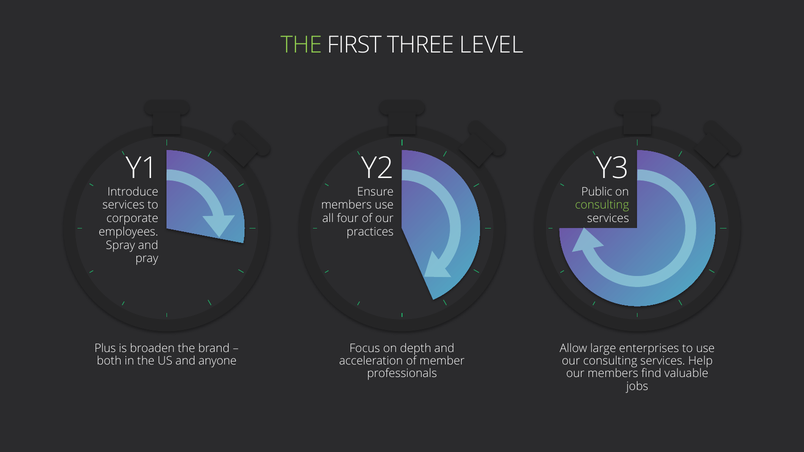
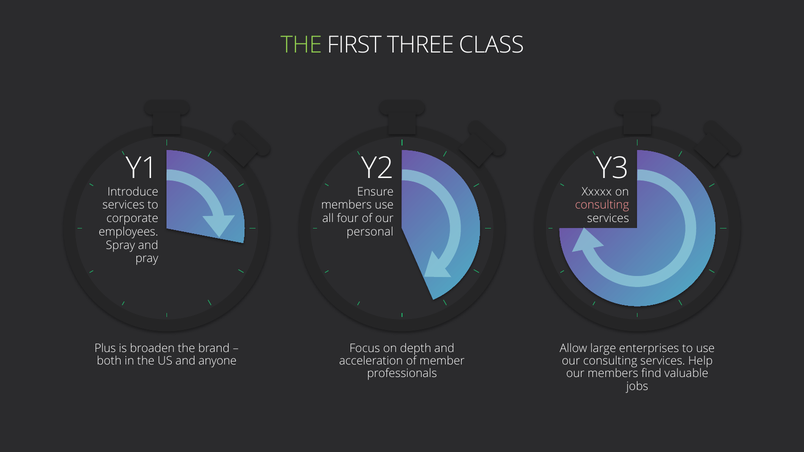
LEVEL: LEVEL -> CLASS (491, 45)
Public: Public -> Xxxxx (597, 192)
consulting colour: light green -> pink (602, 205)
practices: practices -> personal (370, 232)
